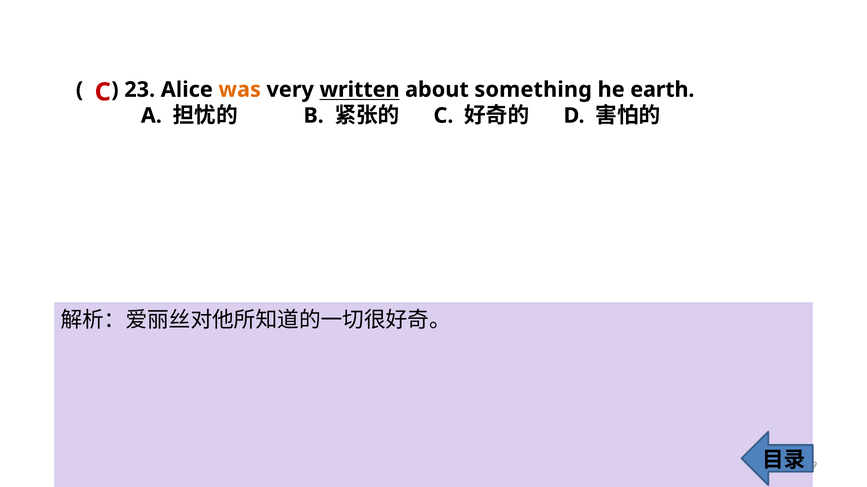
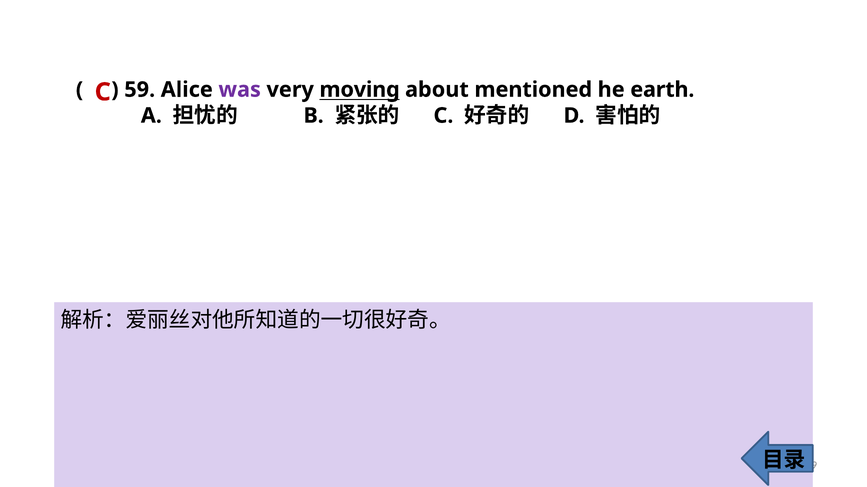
23: 23 -> 59 (140, 90)
was colour: orange -> purple (240, 90)
written: written -> moving (360, 90)
something: something -> mentioned (533, 90)
